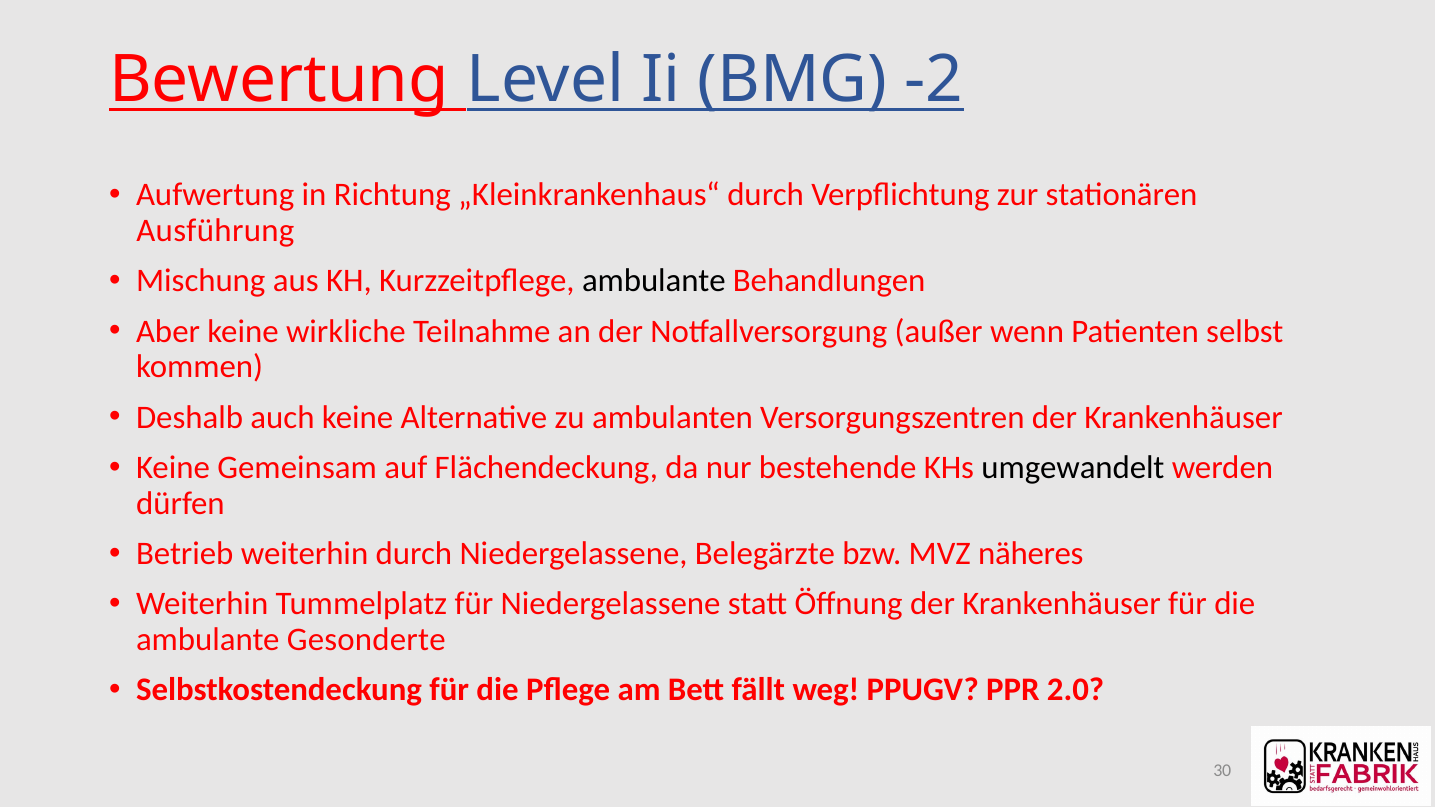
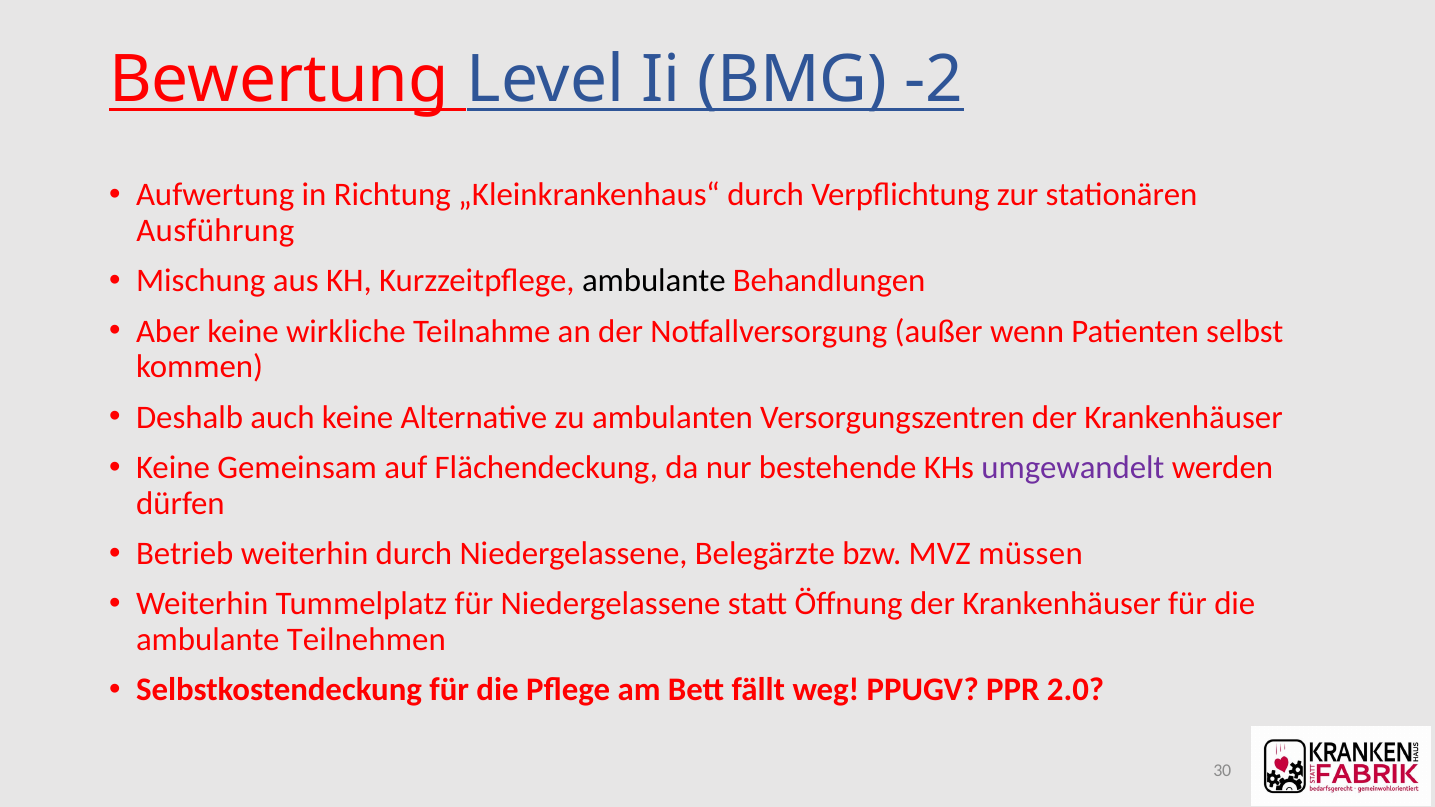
umgewandelt colour: black -> purple (1073, 468)
näheres: näheres -> müssen (1031, 554)
Gesonderte: Gesonderte -> Teilnehmen (366, 640)
